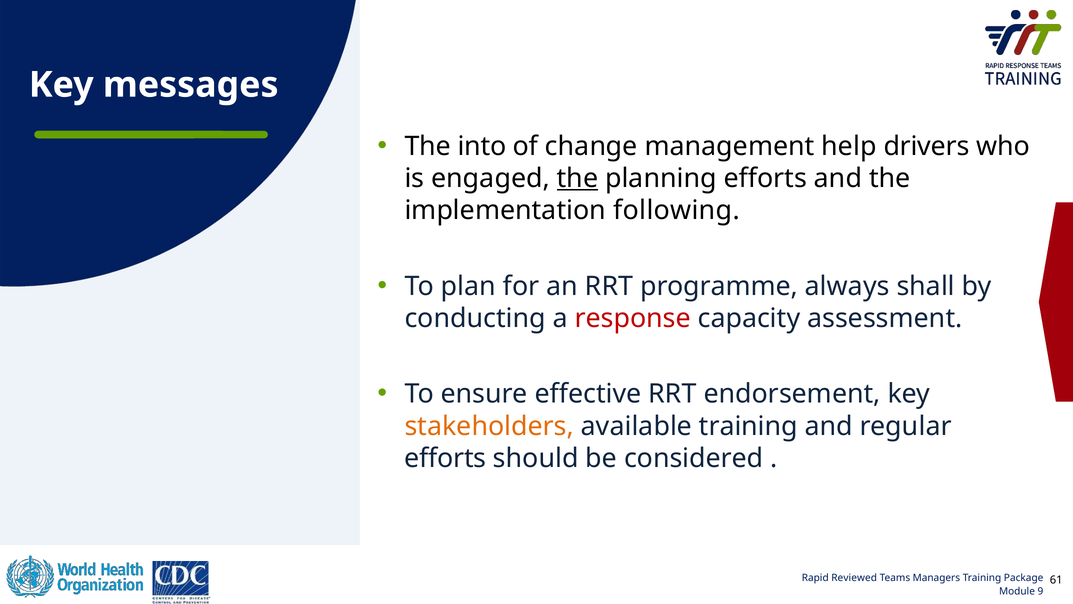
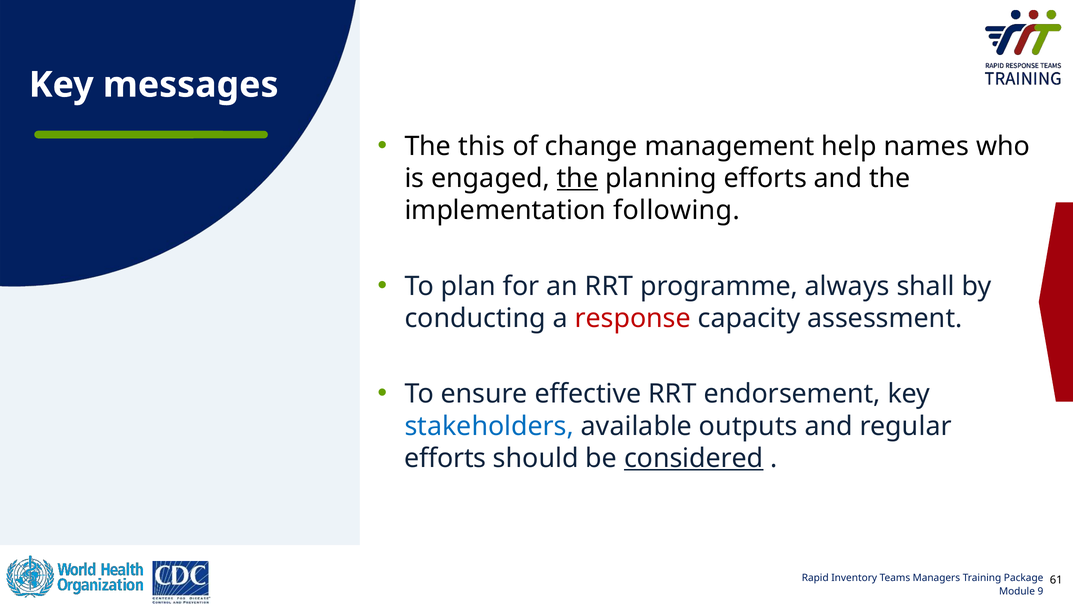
into: into -> this (482, 146)
drivers: drivers -> names (926, 146)
stakeholders colour: orange -> blue (489, 426)
available training: training -> outputs (748, 426)
considered underline: none -> present (694, 458)
Reviewed: Reviewed -> Inventory (854, 578)
